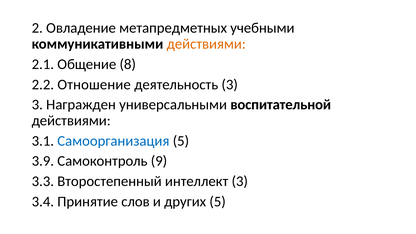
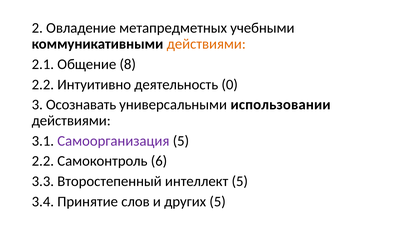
Отношение: Отношение -> Интуитивно (94, 84)
деятельность 3: 3 -> 0 (230, 84)
Награжден: Награжден -> Осознавать (81, 105)
воспитательной: воспитательной -> использовании (281, 105)
Самоорганизация colour: blue -> purple (113, 141)
3.9: 3.9 -> 2.2 (43, 161)
9: 9 -> 6 (159, 161)
интеллект 3: 3 -> 5 (240, 181)
